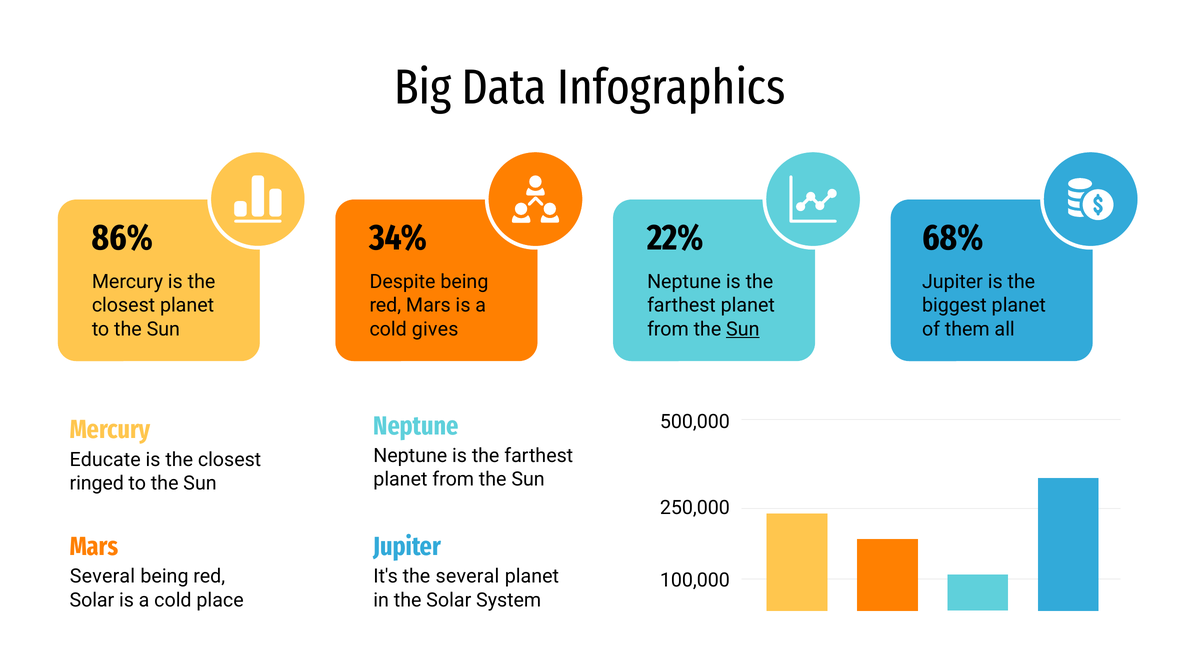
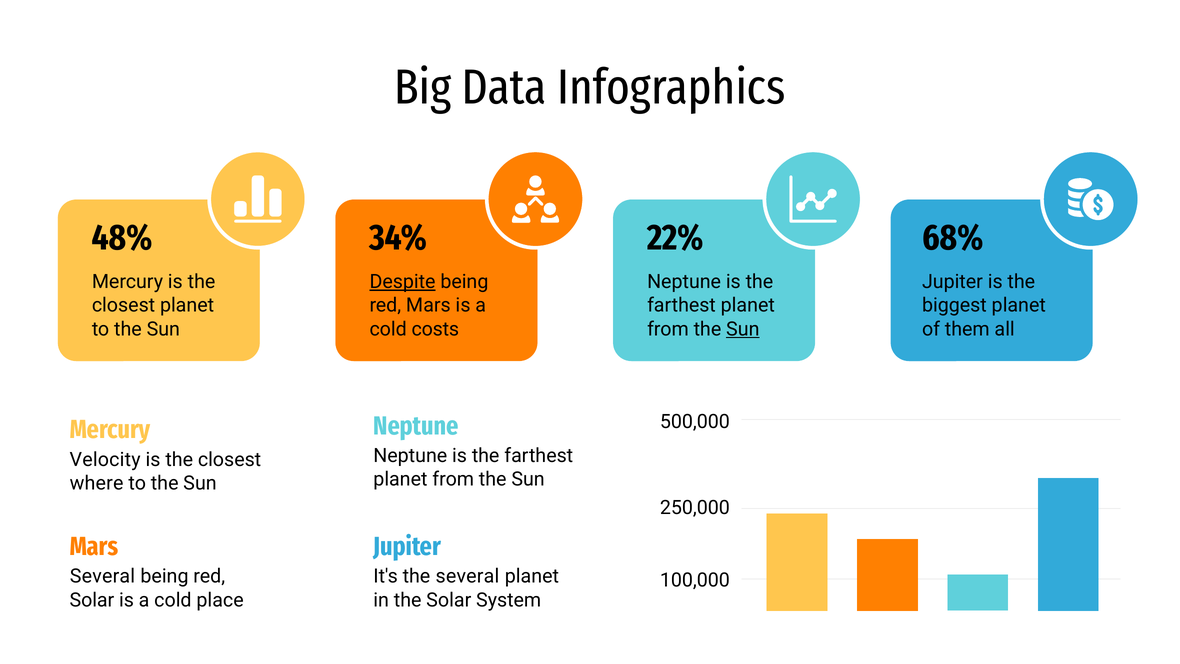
86%: 86% -> 48% (122, 238)
Despite underline: none -> present (403, 282)
gives: gives -> costs (435, 329)
Educate: Educate -> Velocity (105, 459)
ringed: ringed -> where (97, 483)
